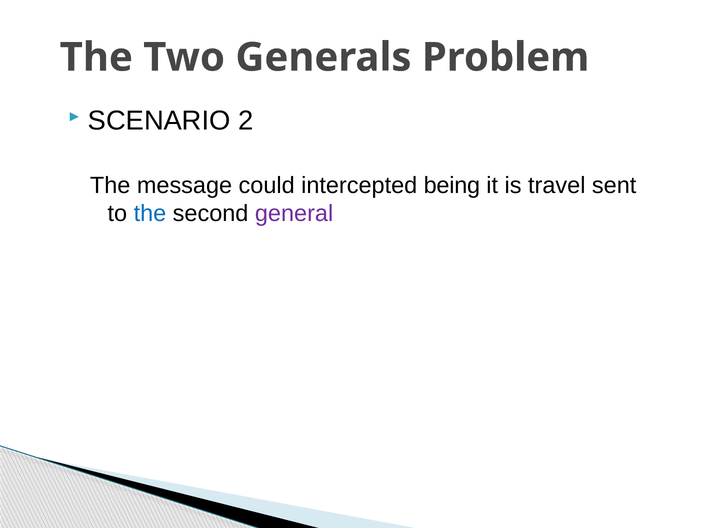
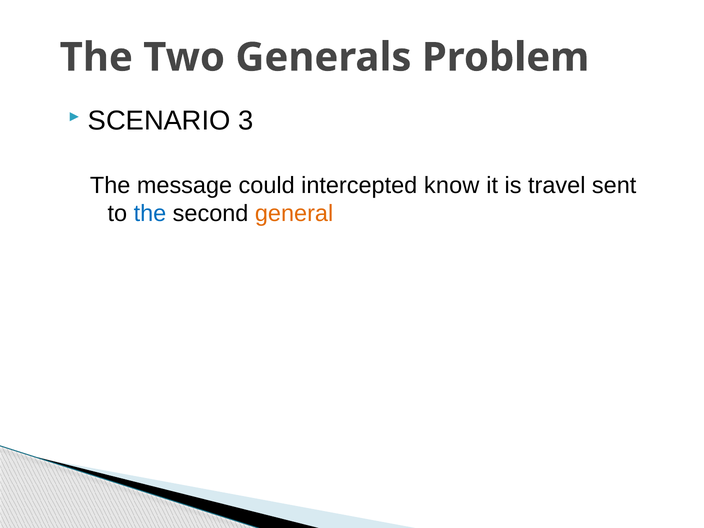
2: 2 -> 3 (246, 121)
being: being -> know (452, 185)
general colour: purple -> orange (294, 213)
